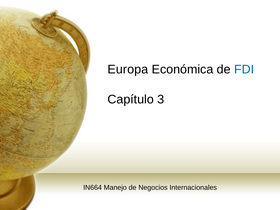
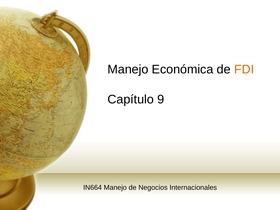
Europa: Europa -> Manejo (128, 69)
FDI colour: blue -> orange (244, 69)
3: 3 -> 9 (161, 99)
